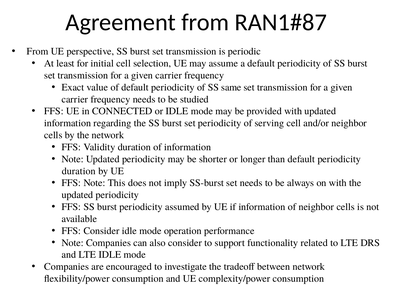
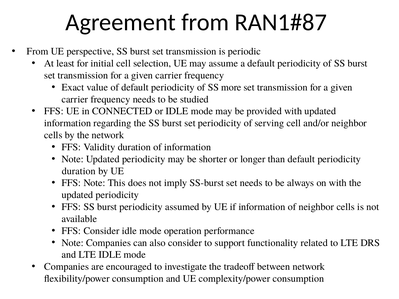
same: same -> more (231, 87)
